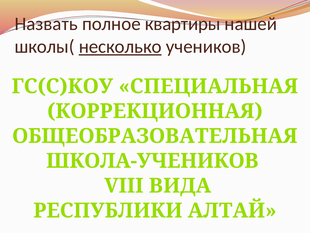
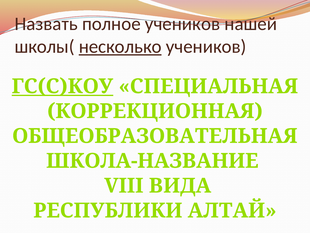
полное квартиры: квартиры -> учеников (183, 24)
ГС(С)КОУ underline: none -> present (62, 86)
ШКОЛА-УЧЕНИКОВ: ШКОЛА-УЧЕНИКОВ -> ШКОЛА-НАЗВАНИЕ (152, 161)
